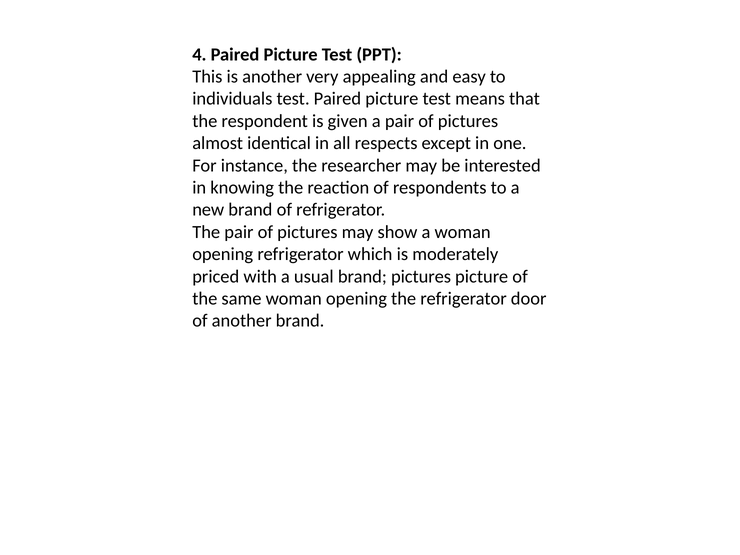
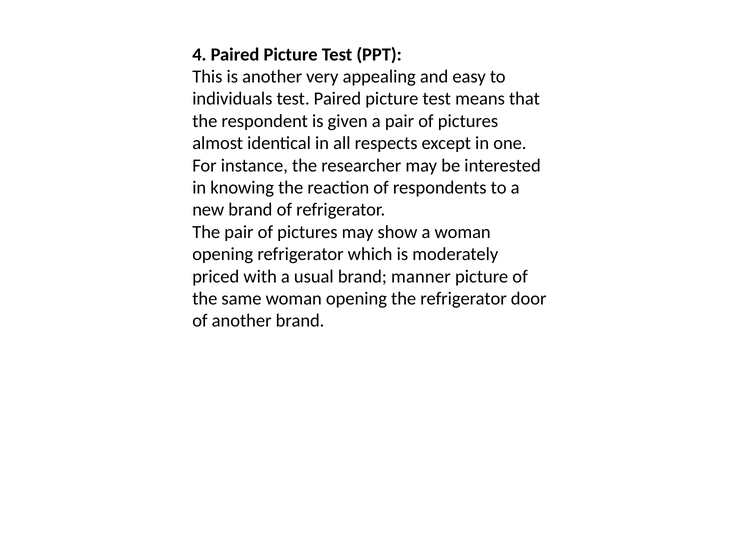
brand pictures: pictures -> manner (421, 276)
